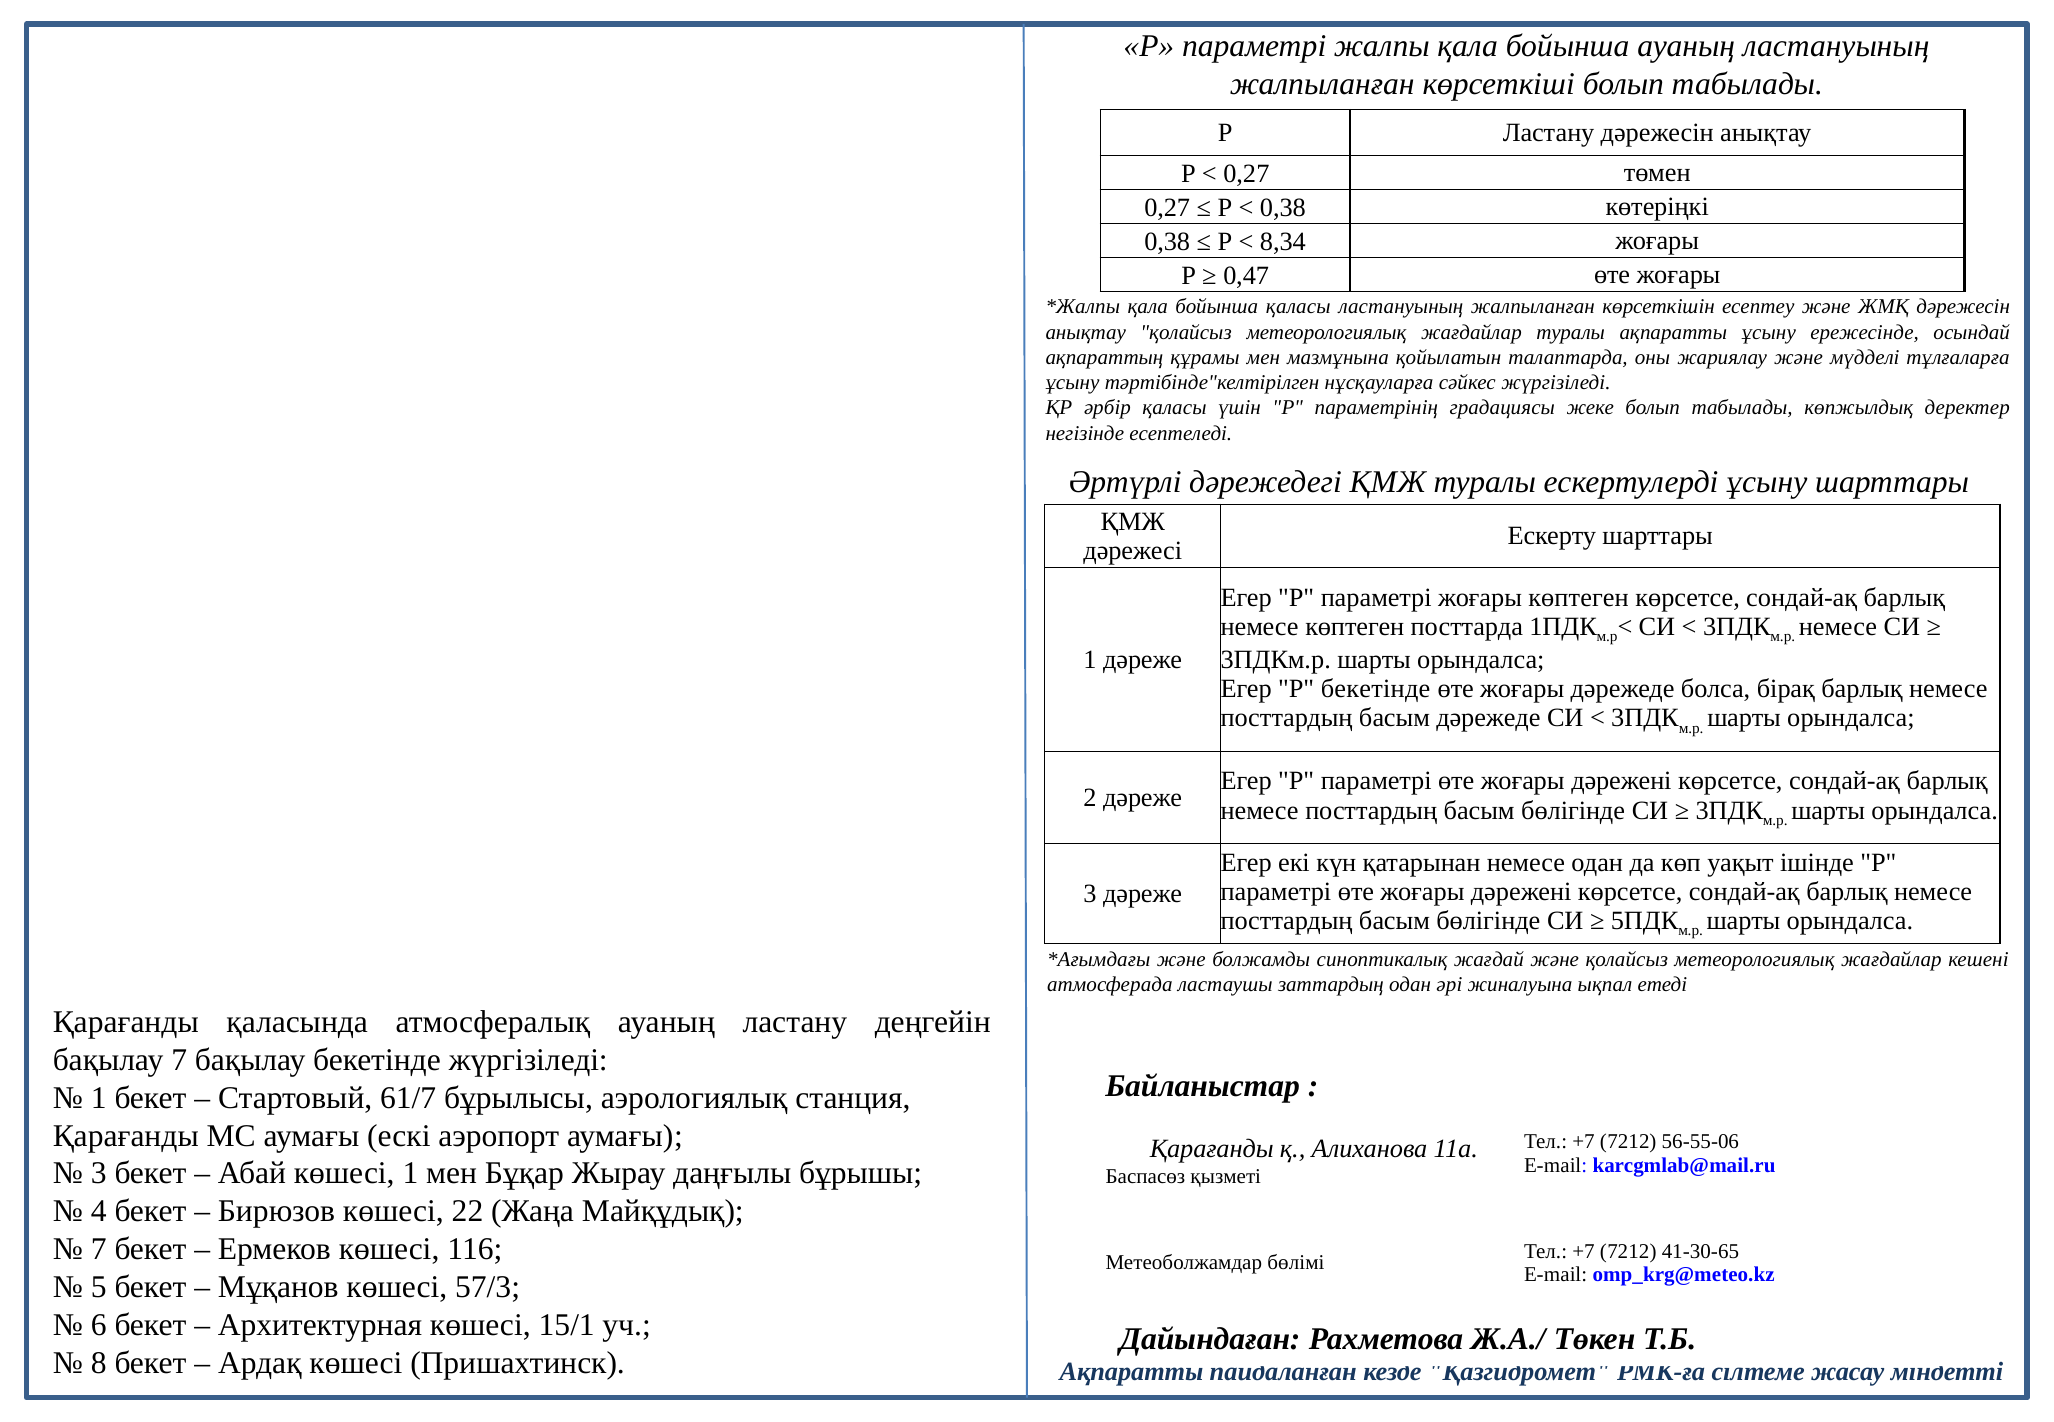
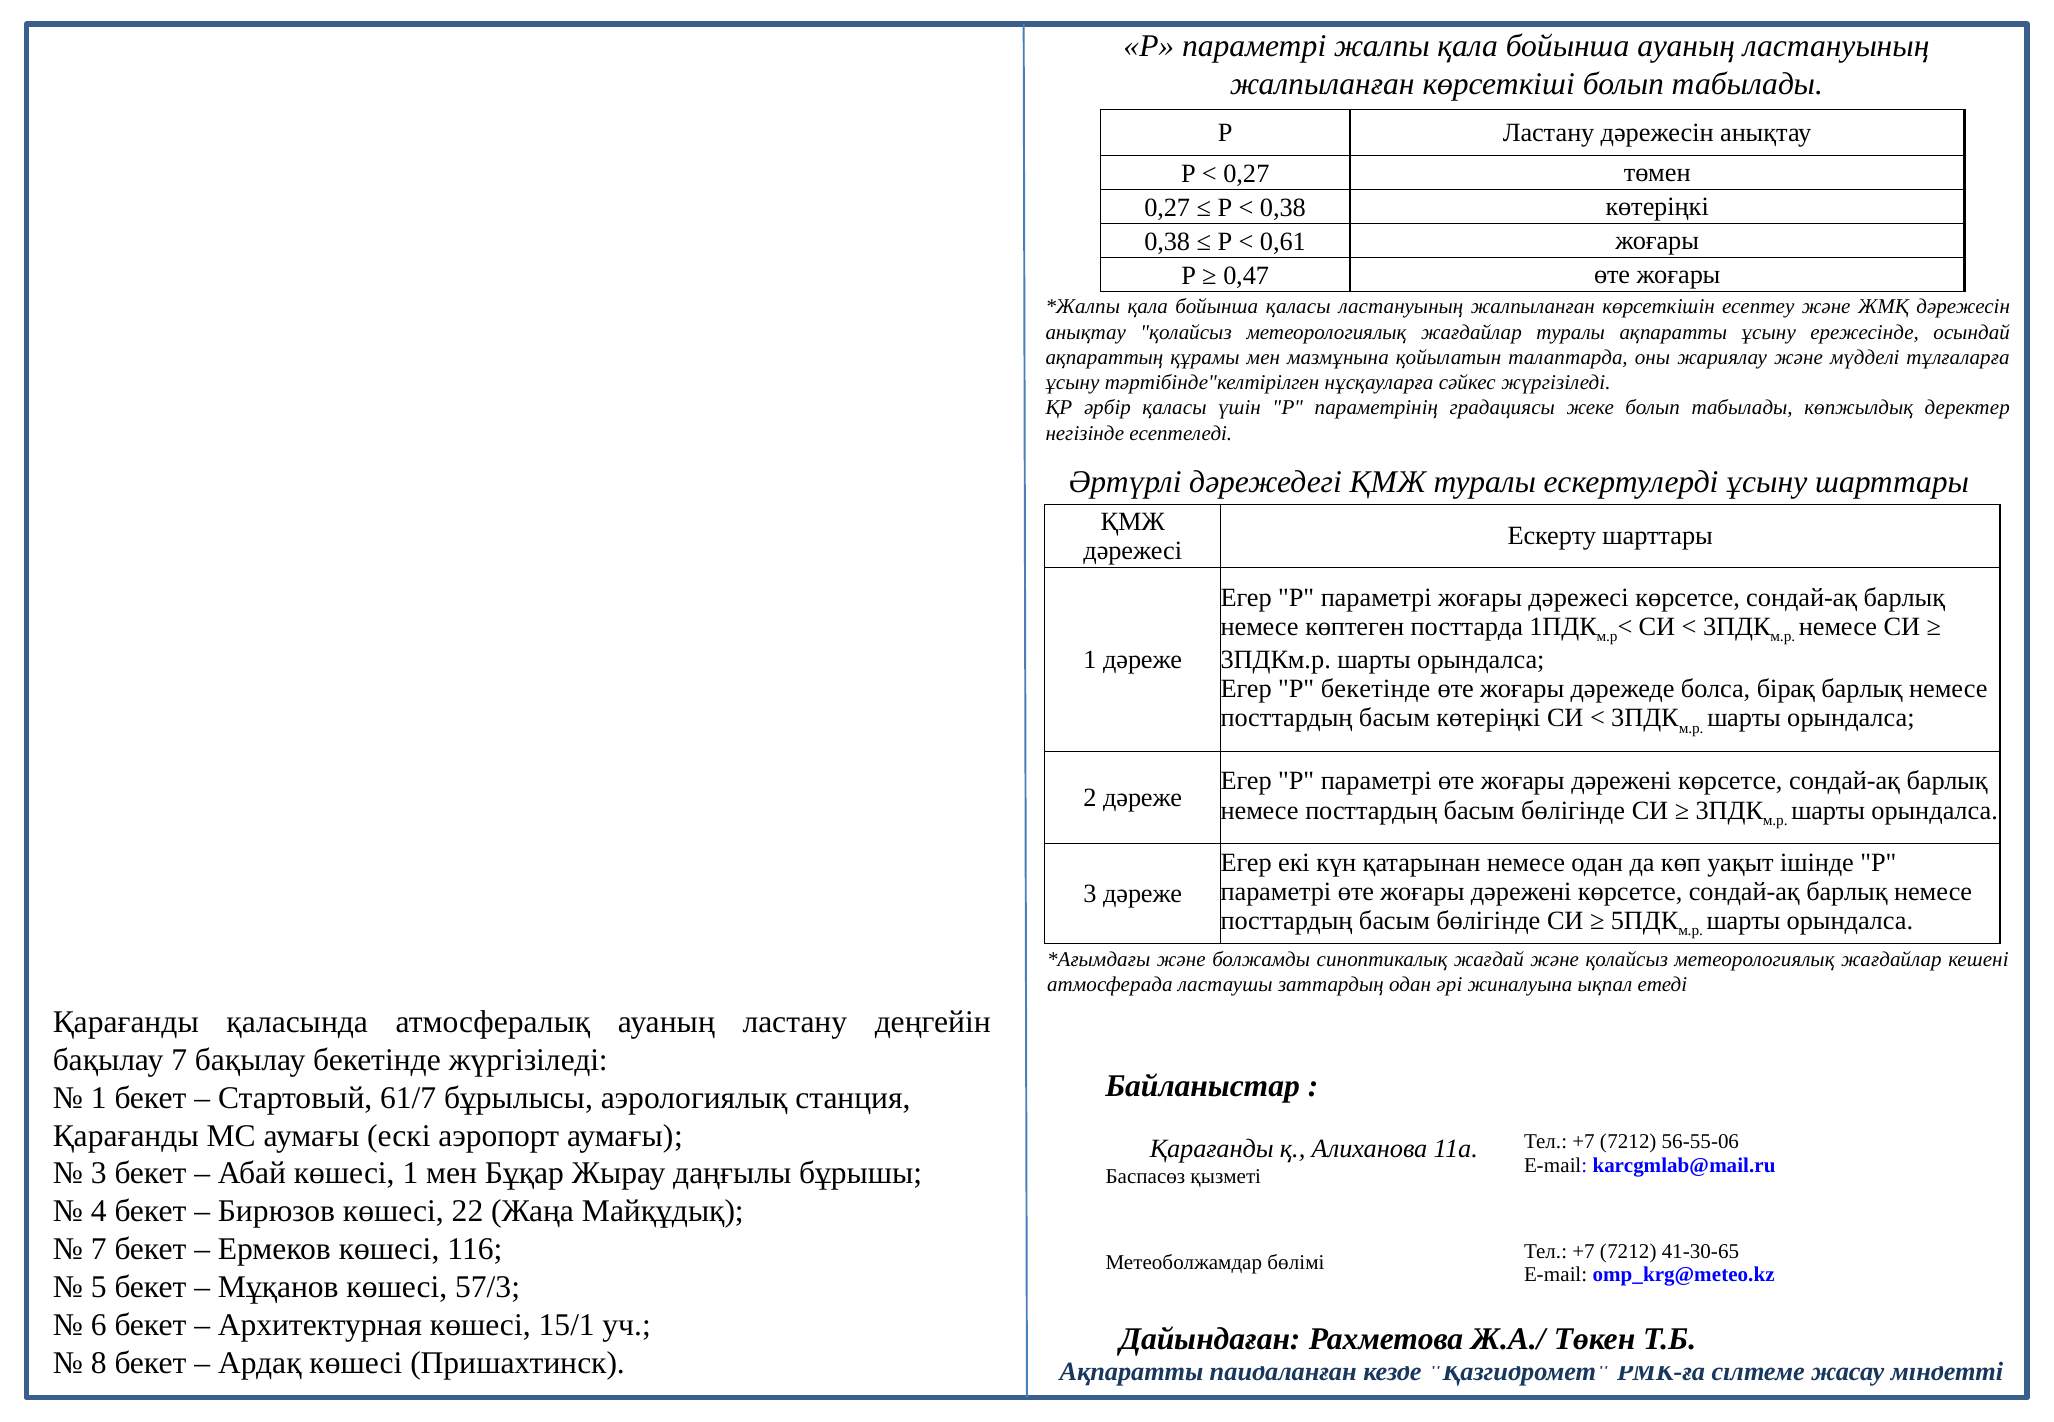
8,34: 8,34 -> 0,61 (1283, 242)
жоғары көптеген: көптеген -> дәрежесі (1578, 598)
басым дәрежеде: дәрежеде -> көтеріңкі (1488, 718)
